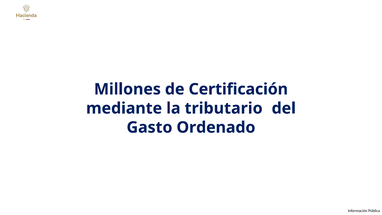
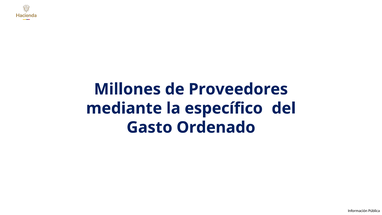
Certificación: Certificación -> Proveedores (238, 89)
tributario: tributario -> específico (224, 108)
